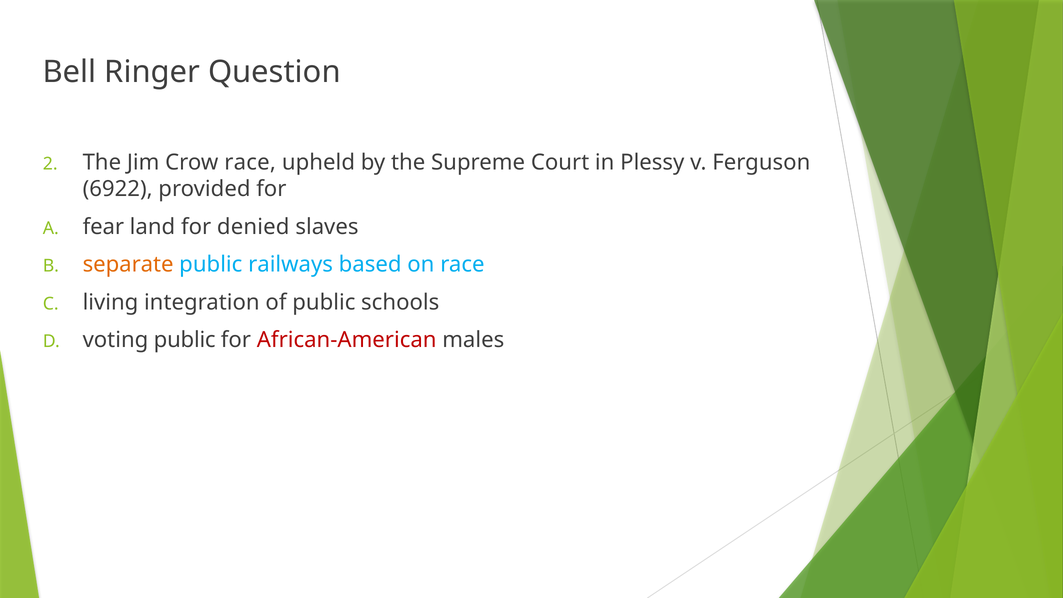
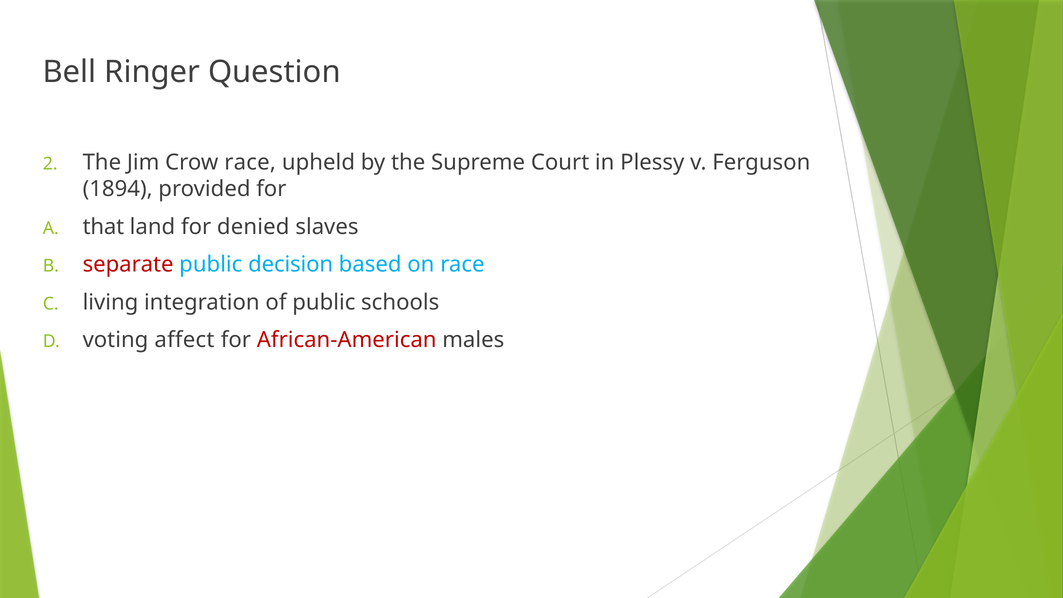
6922: 6922 -> 1894 (118, 189)
fear: fear -> that (103, 227)
separate colour: orange -> red (128, 264)
railways: railways -> decision (291, 264)
voting public: public -> affect (184, 340)
